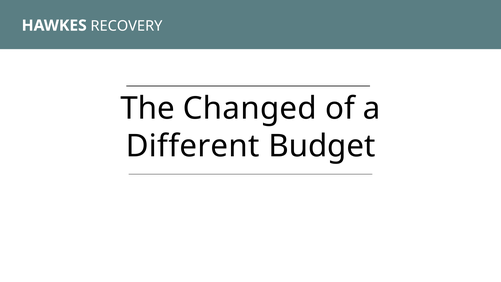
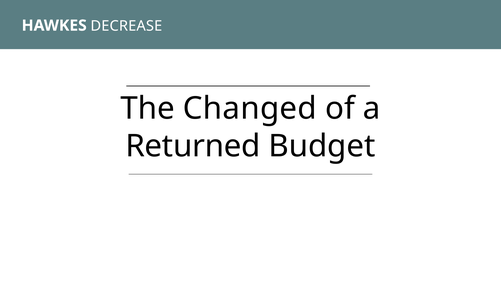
RECOVERY: RECOVERY -> DECREASE (126, 26)
Different: Different -> Returned (193, 146)
